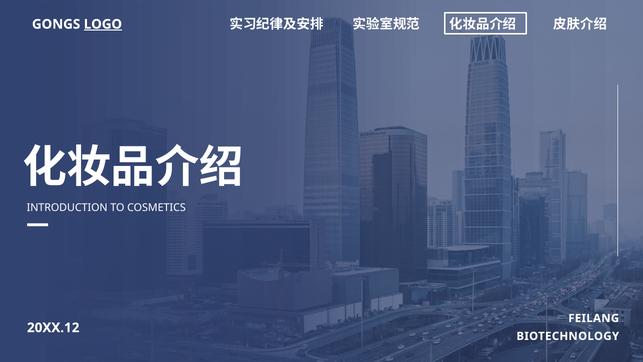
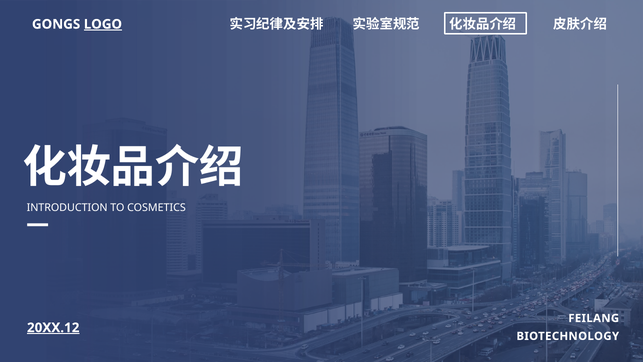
20XX.12 underline: none -> present (53, 327)
